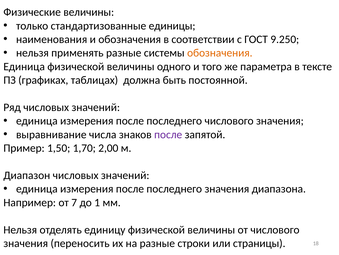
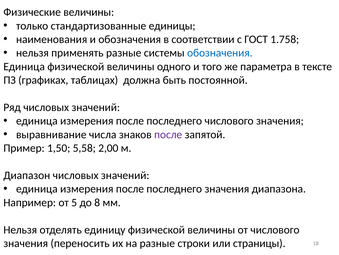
9.250: 9.250 -> 1.758 (285, 39)
обозначения colour: orange -> blue (220, 53)
1,70: 1,70 -> 5,58 (84, 148)
7: 7 -> 5 (74, 202)
1: 1 -> 8 (97, 202)
